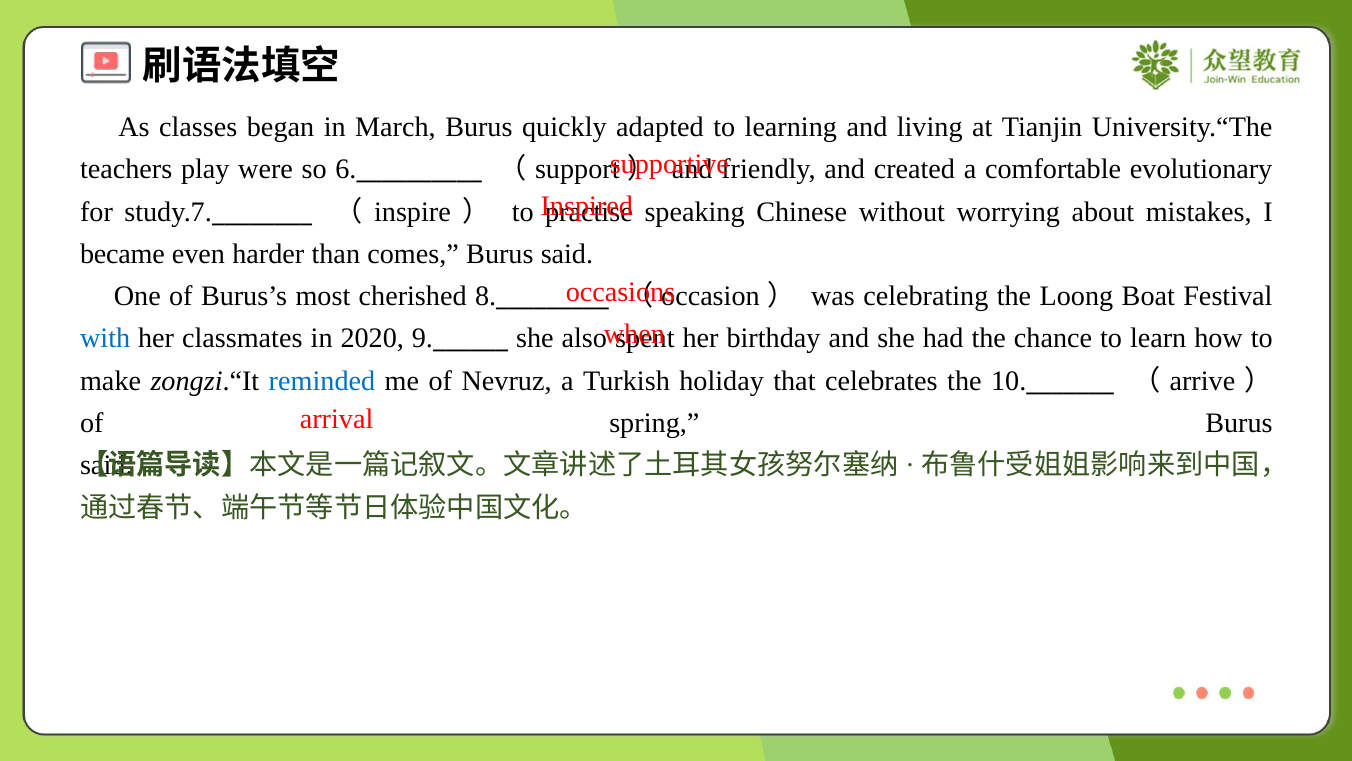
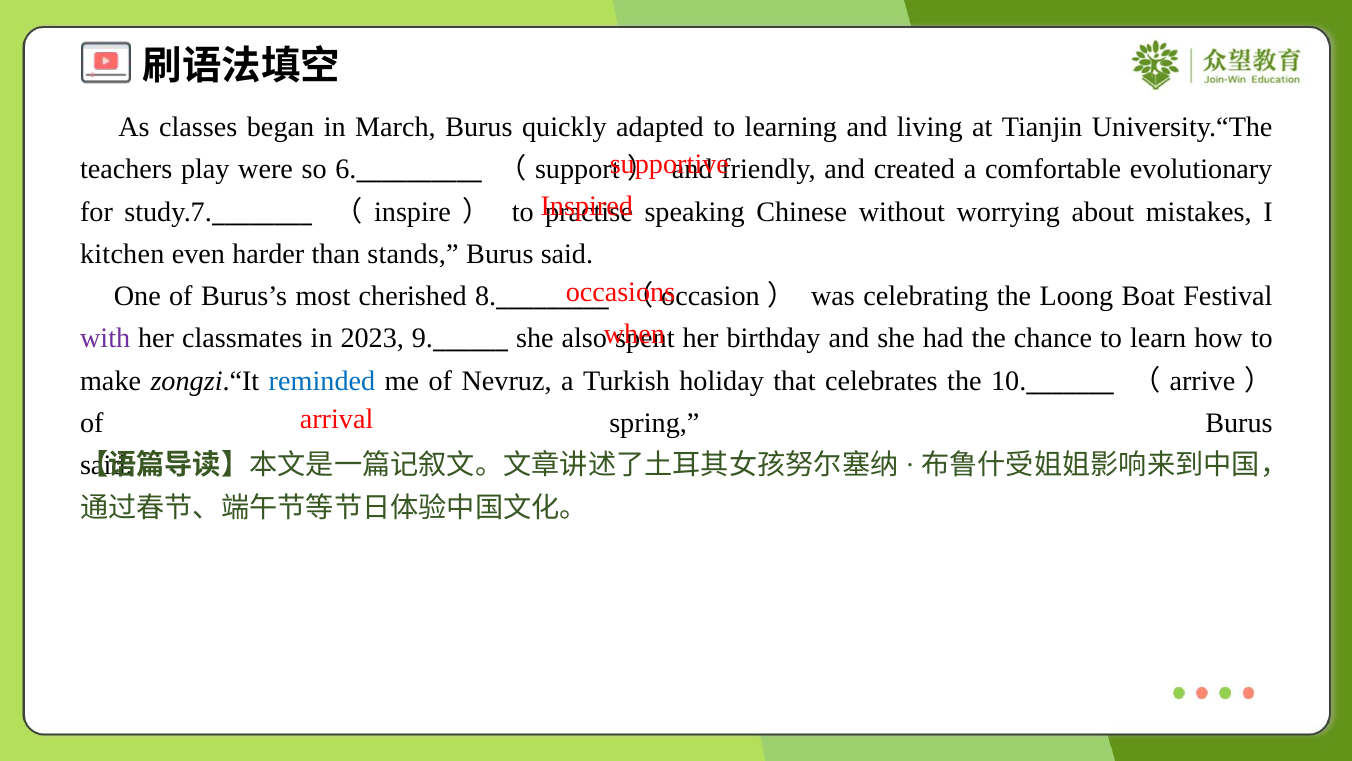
became: became -> kitchen (122, 254)
comes: comes -> stands (413, 254)
with colour: blue -> purple (105, 338)
2020: 2020 -> 2023 (372, 338)
